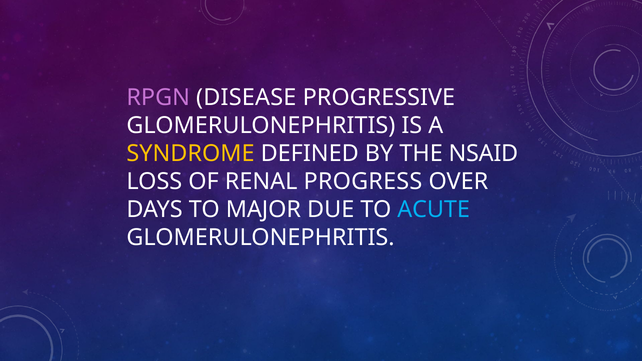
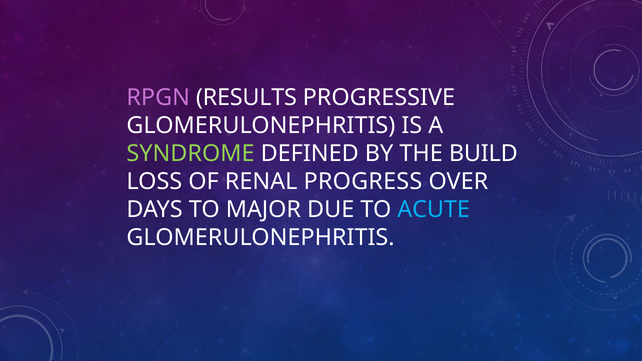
DISEASE: DISEASE -> RESULTS (246, 97)
SYNDROME colour: yellow -> light green (190, 154)
NSAID: NSAID -> BUILD (483, 154)
